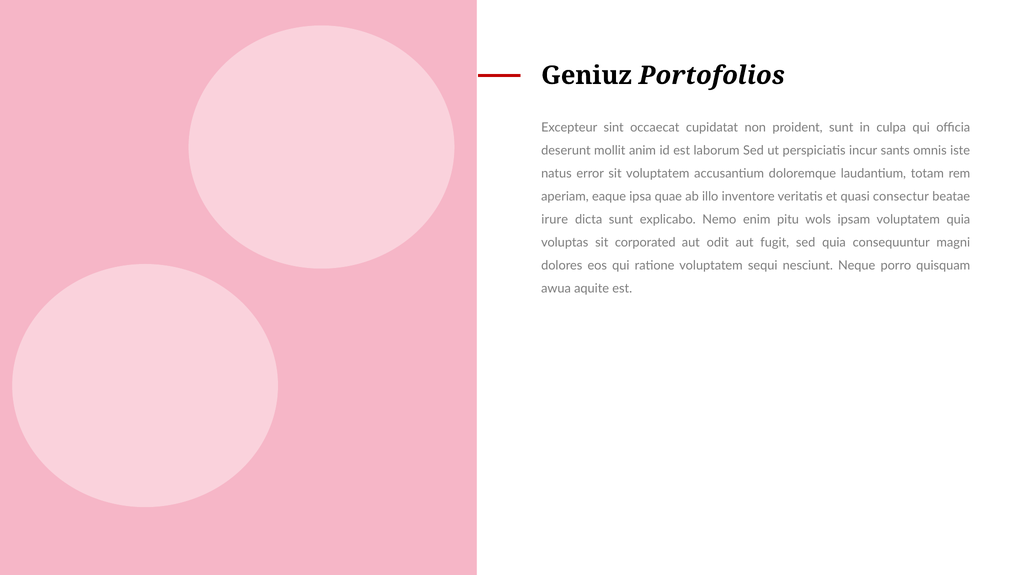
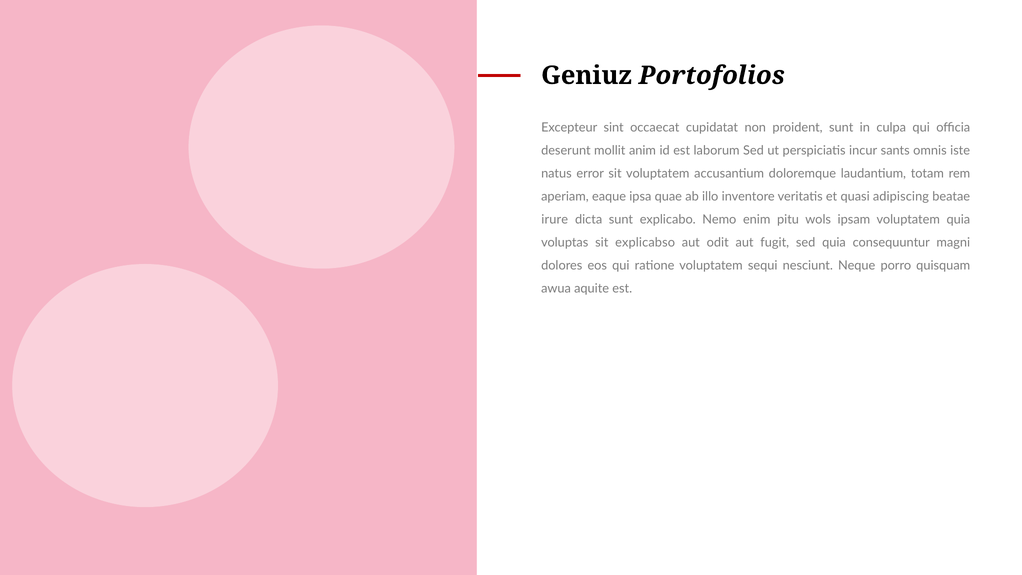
consectur: consectur -> adipiscing (901, 196)
corporated: corporated -> explicabso (645, 242)
